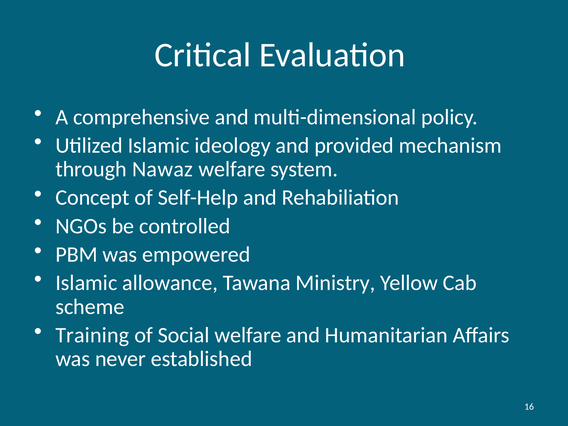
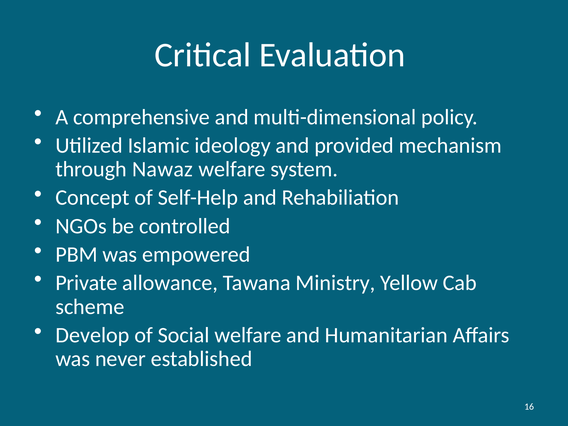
Islamic: Islamic -> Private (86, 283)
Training: Training -> Develop (92, 335)
